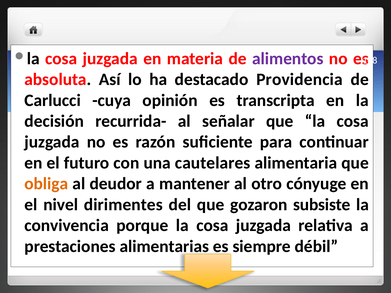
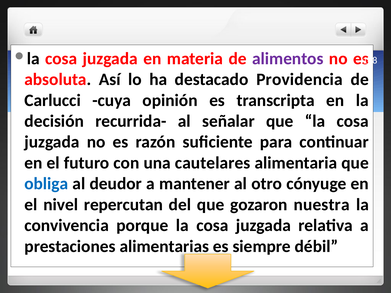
obliga colour: orange -> blue (46, 184)
dirimentes: dirimentes -> repercutan (123, 205)
subsiste: subsiste -> nuestra (322, 205)
